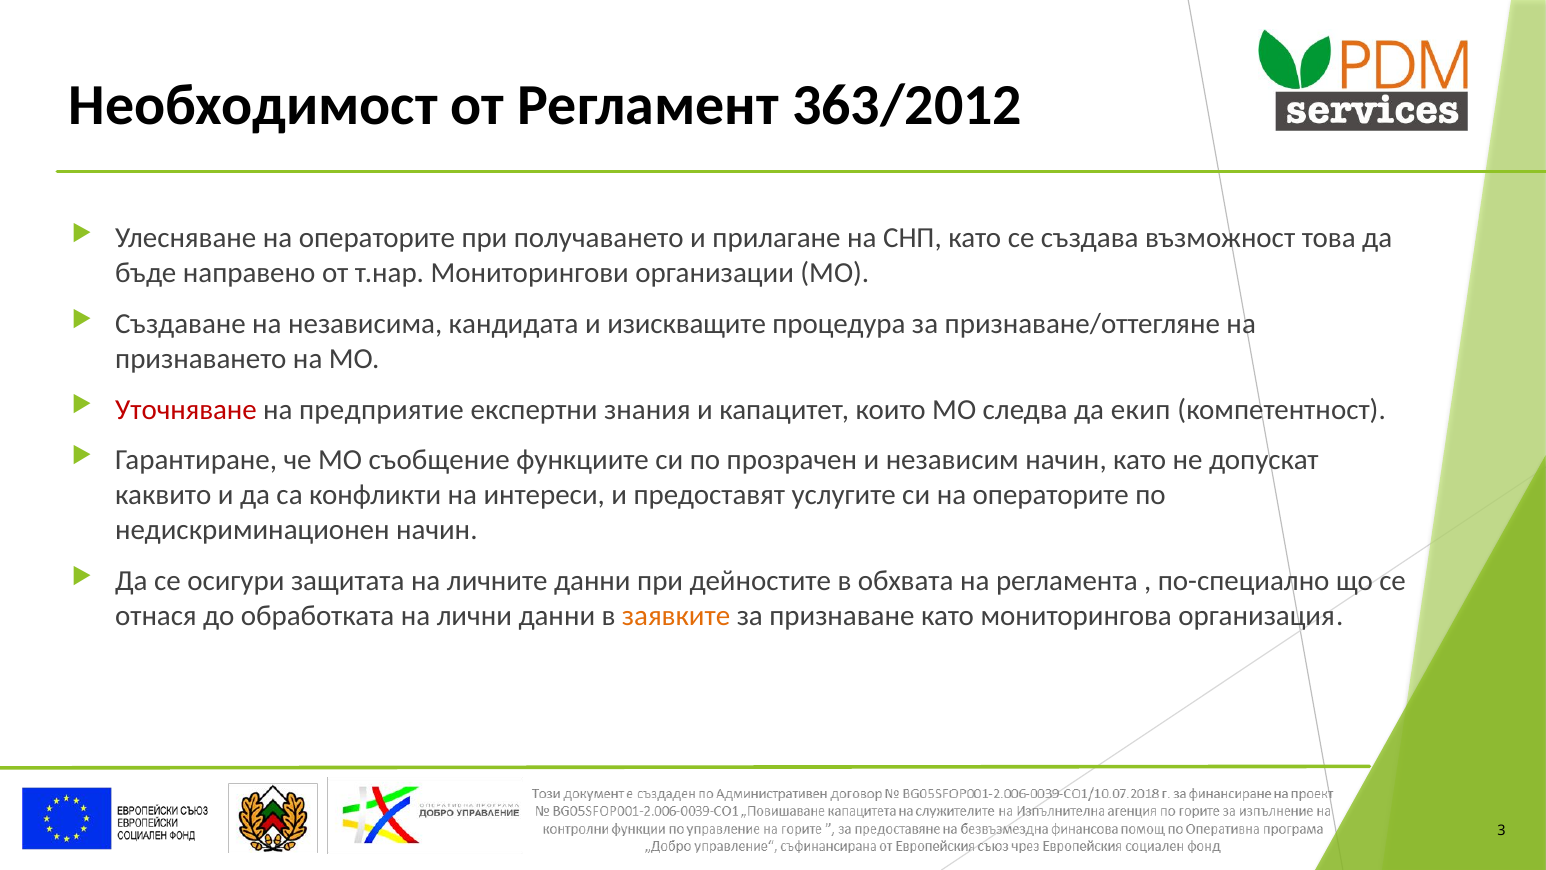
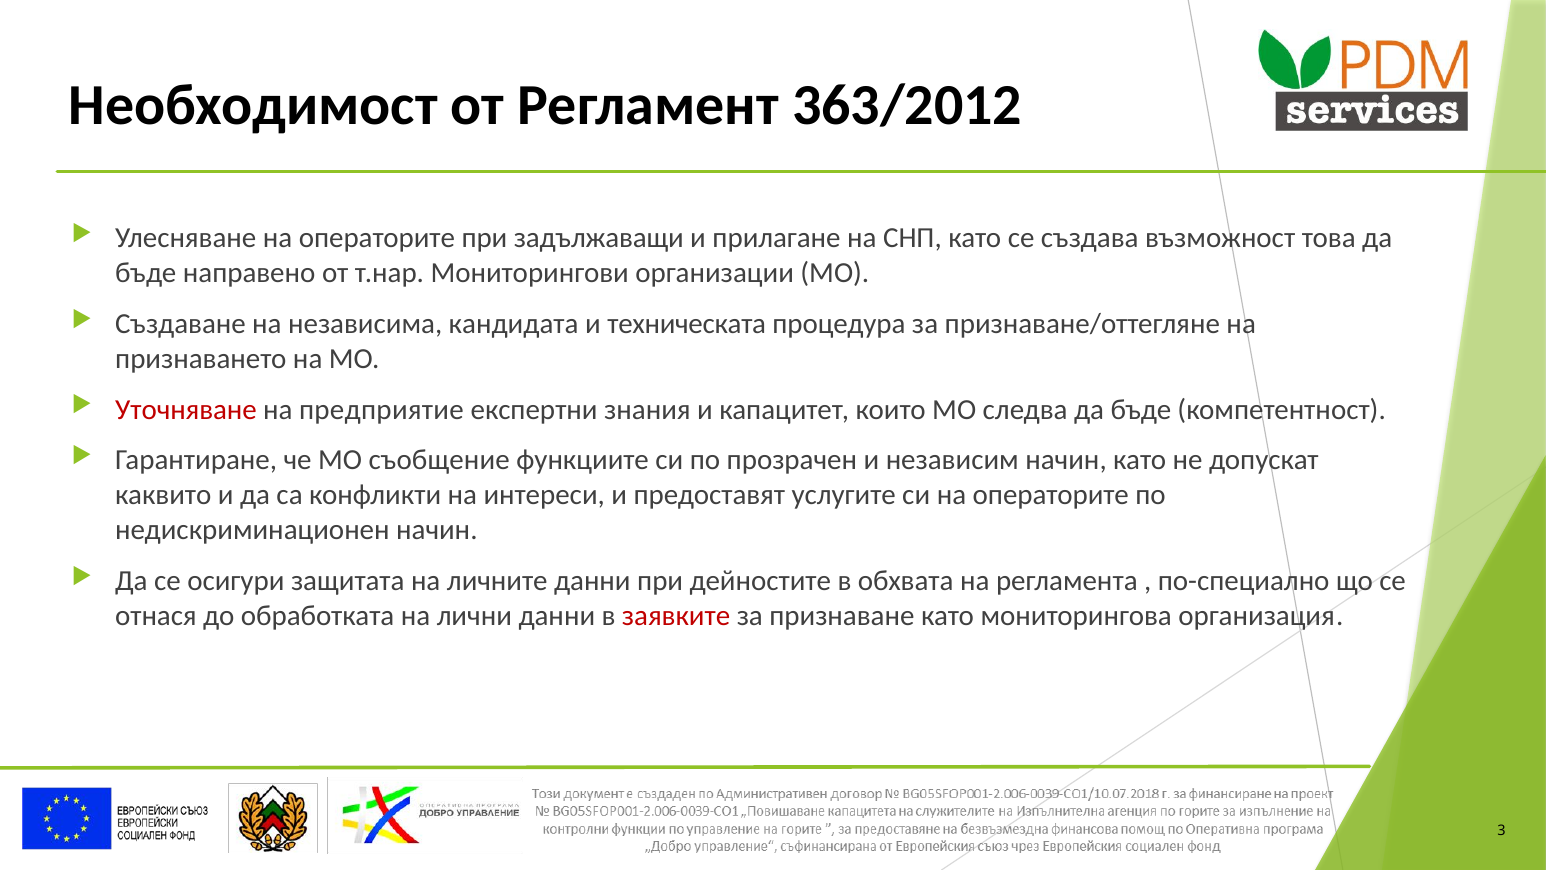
получаването: получаването -> задължаващи (599, 238)
изискващите: изискващите -> техническата (687, 324)
следва да екип: екип -> бъде (1141, 409)
заявките colour: orange -> red (676, 615)
